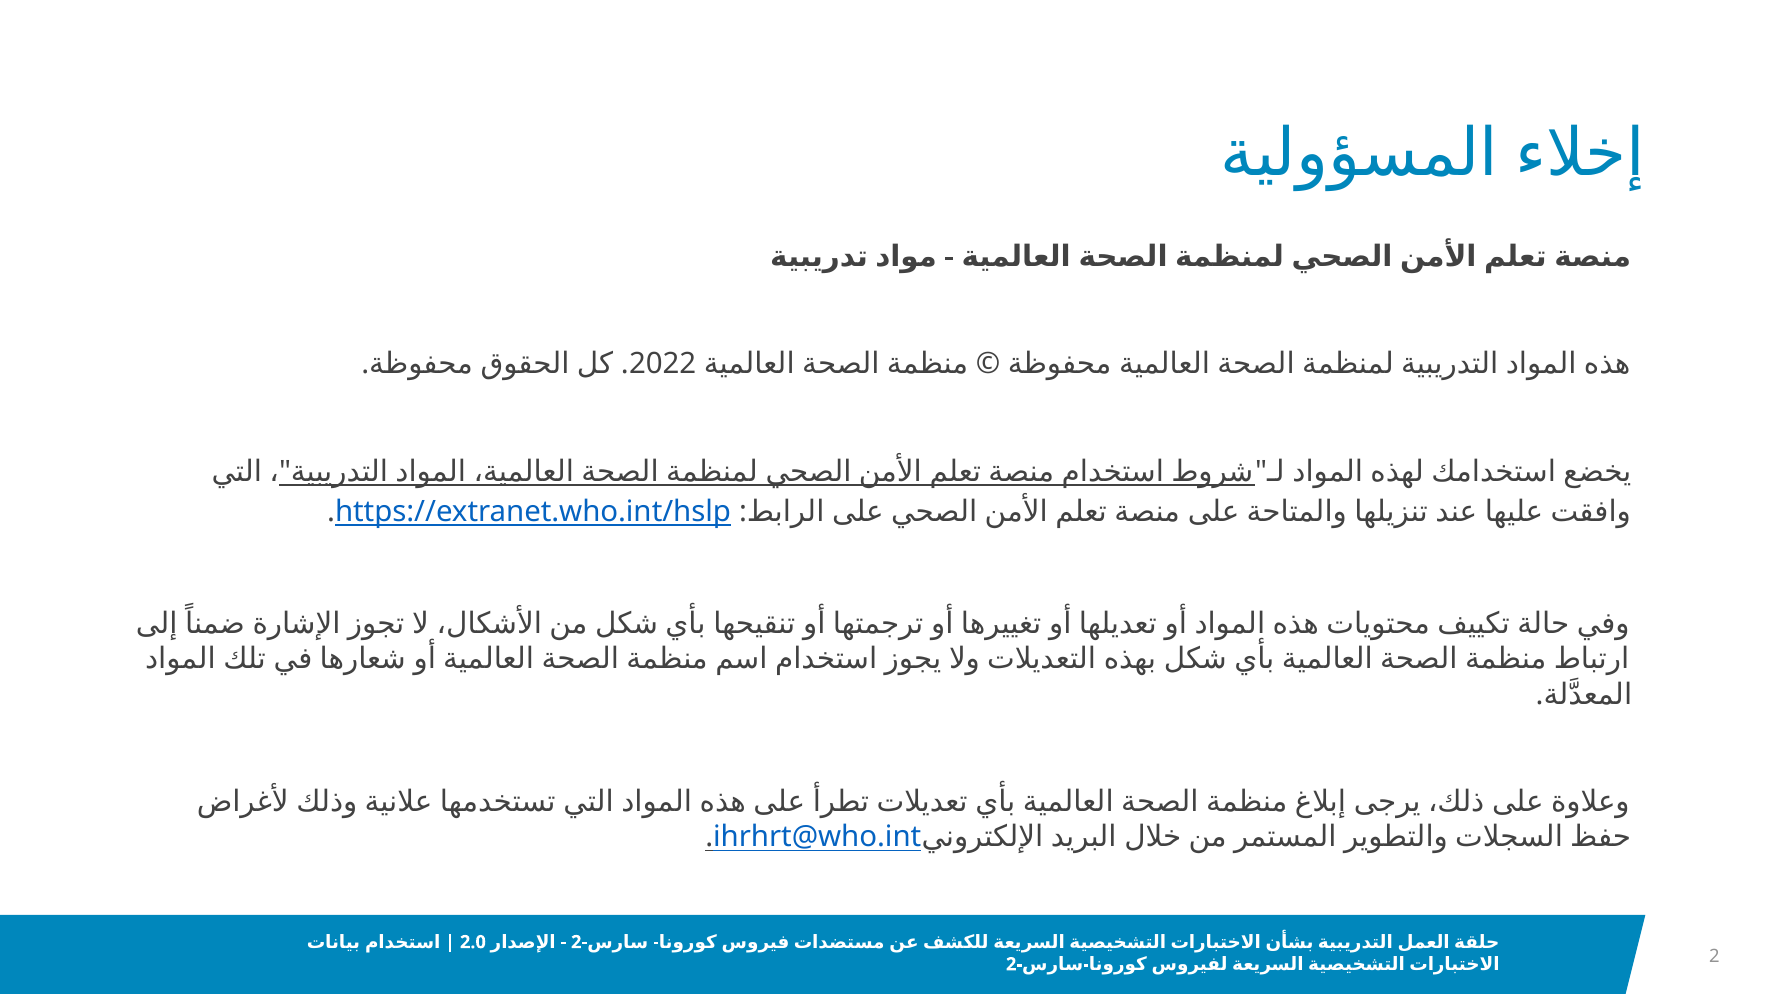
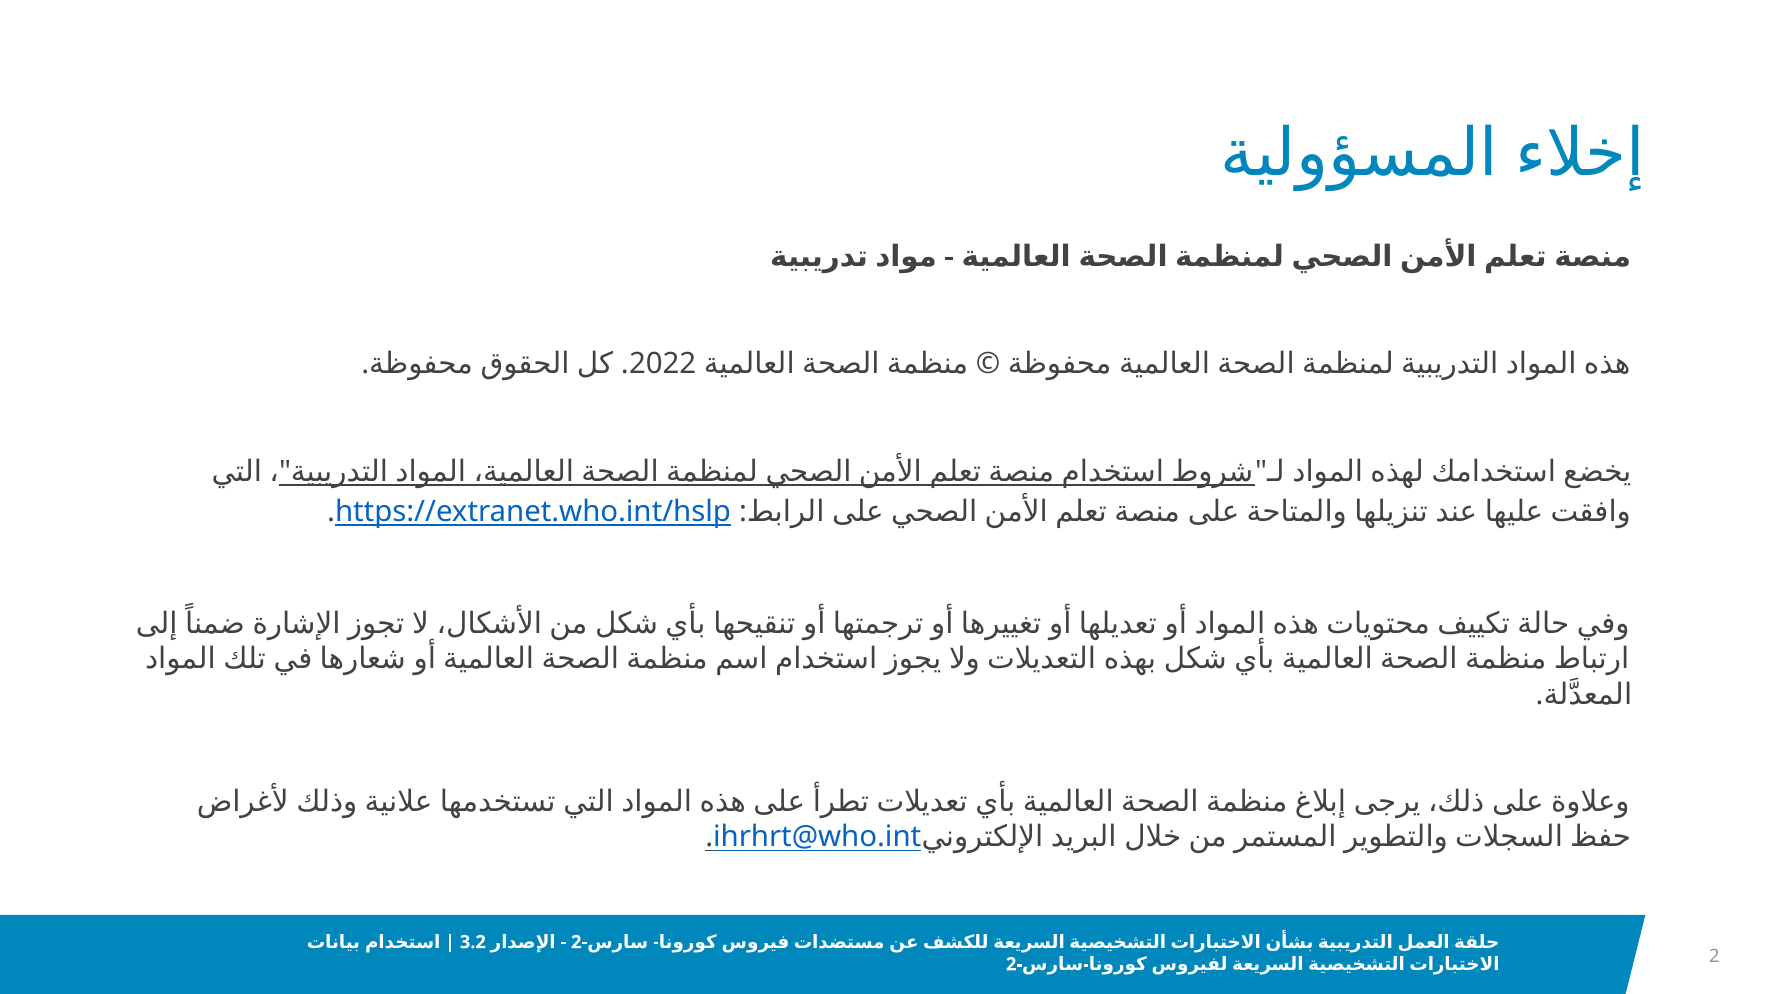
2.0: 2.0 -> 3.2 (473, 942)
